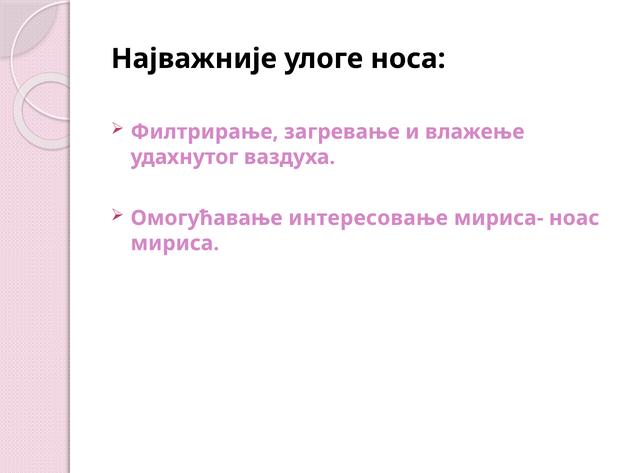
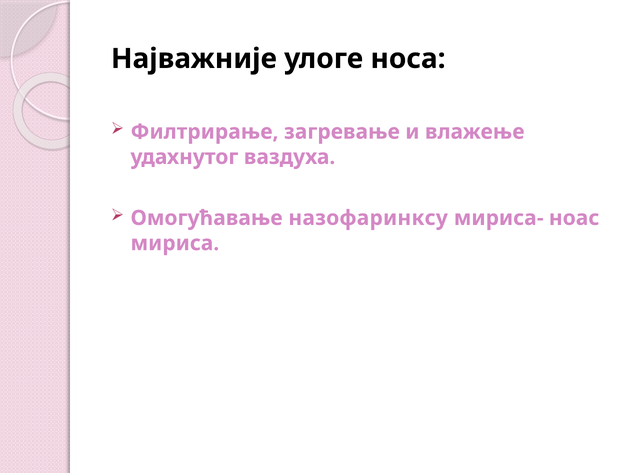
интересовање: интересовање -> назофаринксу (368, 218)
